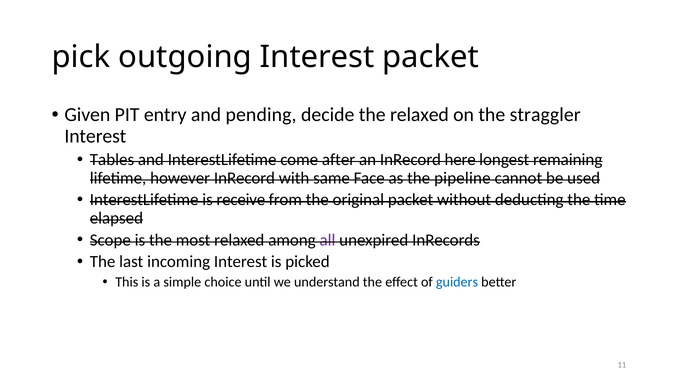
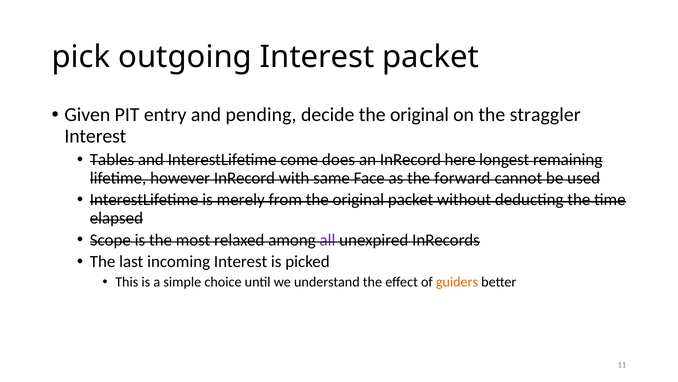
decide the relaxed: relaxed -> original (420, 115)
after: after -> does (339, 159)
pipeline: pipeline -> forward (462, 178)
receive: receive -> merely (241, 199)
guiders colour: blue -> orange (457, 282)
